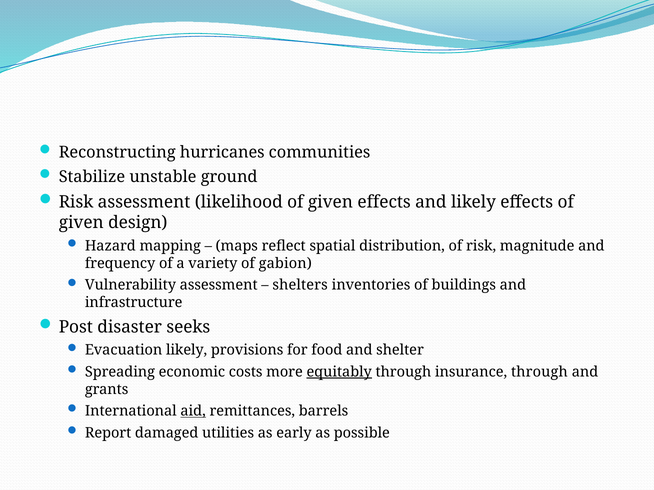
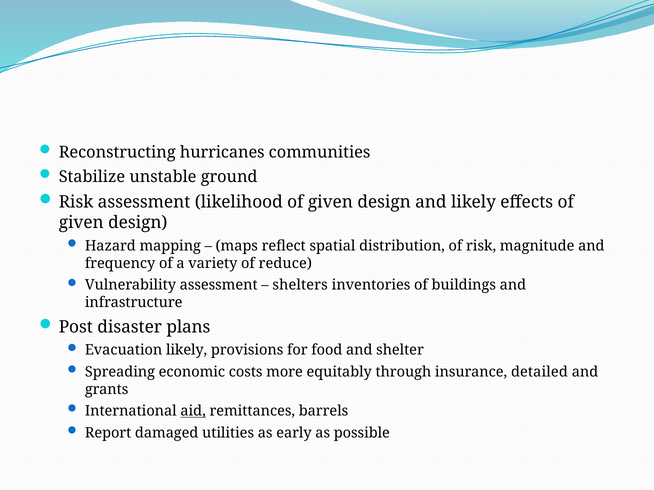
likelihood of given effects: effects -> design (384, 202)
gabion: gabion -> reduce (285, 264)
seeks: seeks -> plans (188, 327)
equitably underline: present -> none (339, 372)
insurance through: through -> detailed (539, 372)
